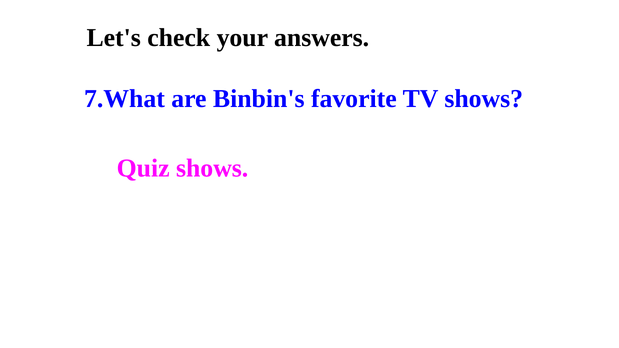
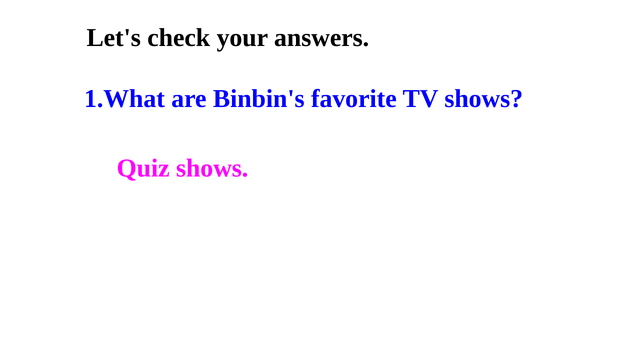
7.What: 7.What -> 1.What (124, 99)
